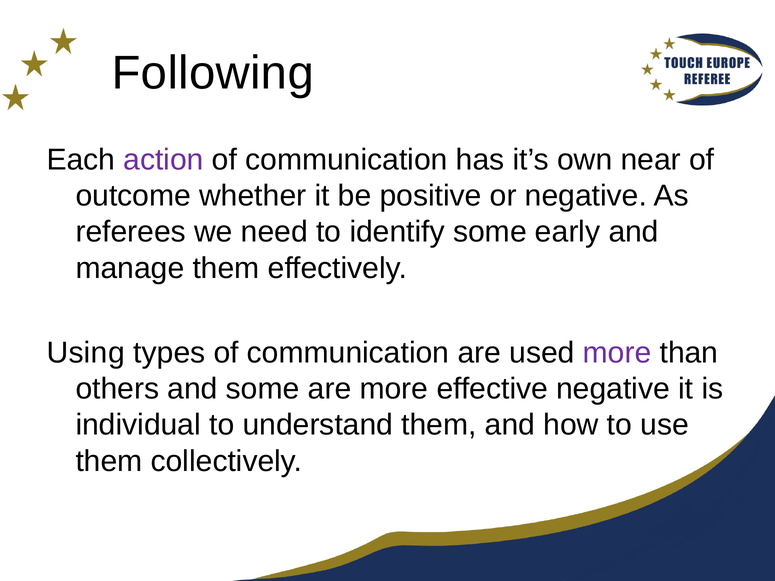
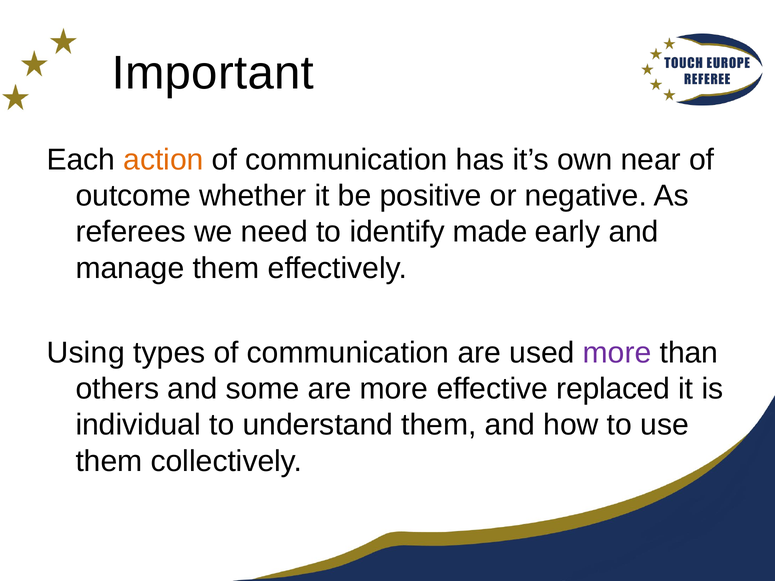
Following: Following -> Important (213, 73)
action colour: purple -> orange (163, 160)
identify some: some -> made (490, 232)
effective negative: negative -> replaced (613, 389)
